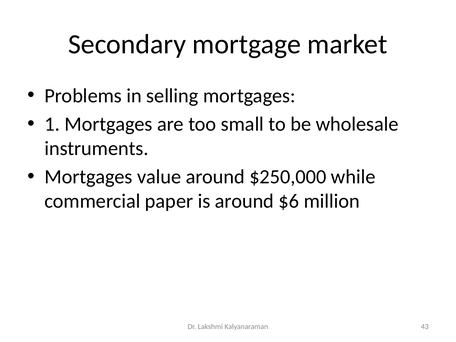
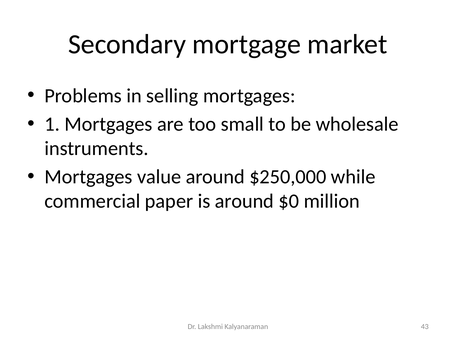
$6: $6 -> $0 (289, 201)
